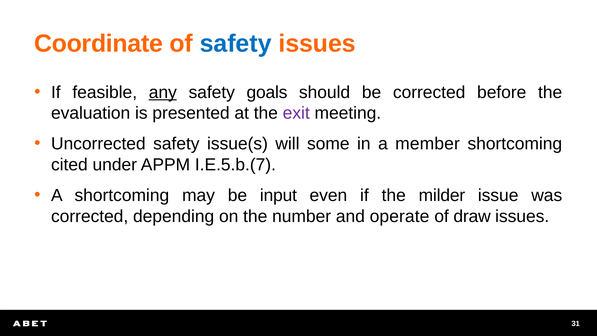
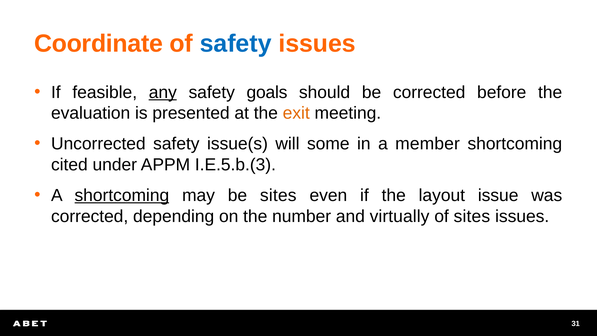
exit colour: purple -> orange (296, 113)
I.E.5.b.(7: I.E.5.b.(7 -> I.E.5.b.(3 (235, 165)
shortcoming underline: none -> present (122, 195)
be input: input -> sites (278, 195)
milder: milder -> layout (442, 195)
operate: operate -> virtually (400, 216)
of draw: draw -> sites (472, 216)
